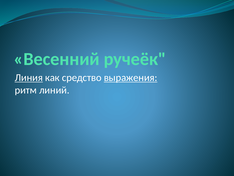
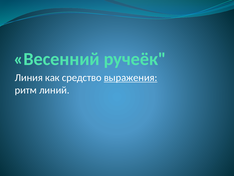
Линия underline: present -> none (29, 77)
